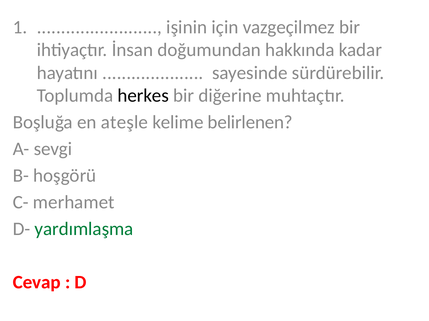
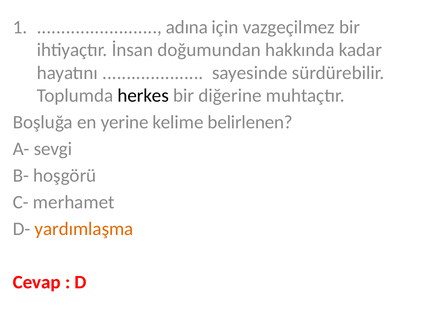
işinin: işinin -> adına (187, 27)
ateşle: ateşle -> yerine (125, 123)
yardımlaşma colour: green -> orange (84, 229)
